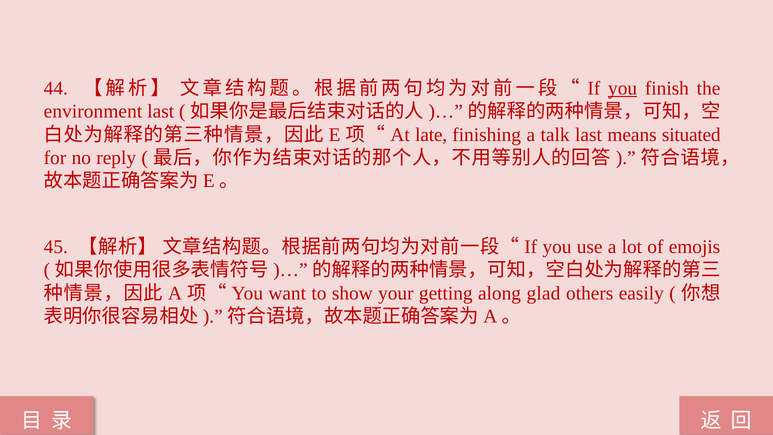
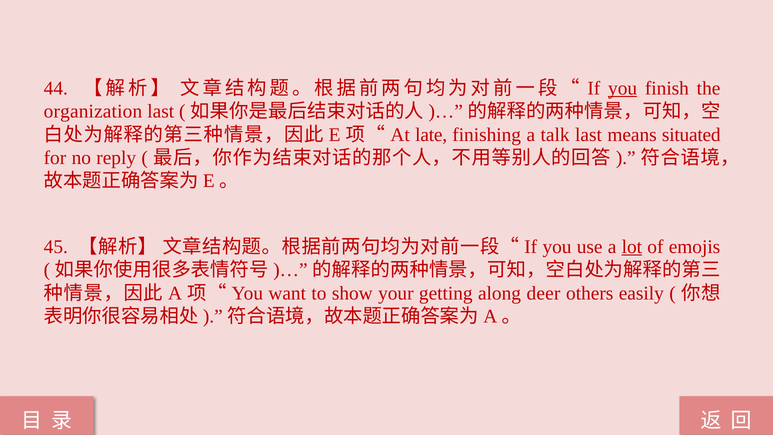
environment: environment -> organization (93, 111)
lot underline: none -> present (632, 247)
glad: glad -> deer (543, 293)
